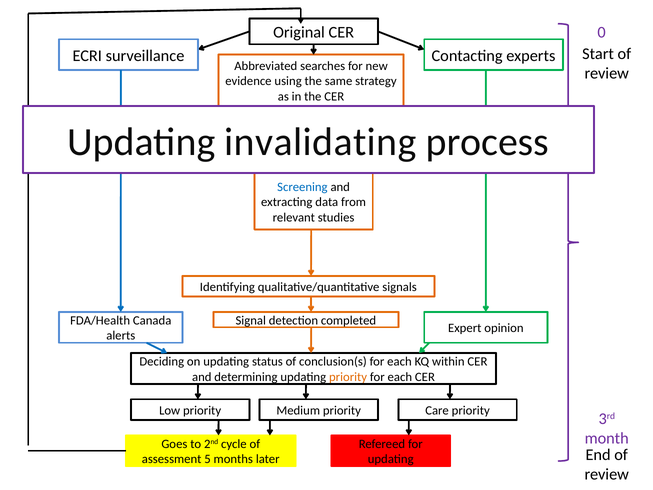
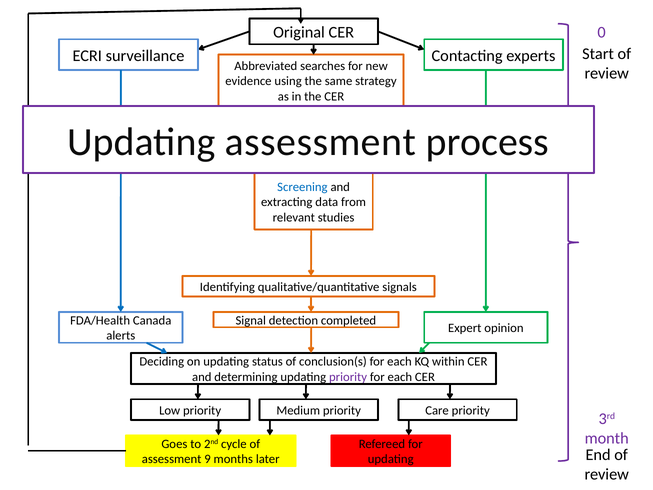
Updating invalidating: invalidating -> assessment (320, 142)
priority colour: orange -> purple (348, 377)
5: 5 -> 9 (208, 459)
